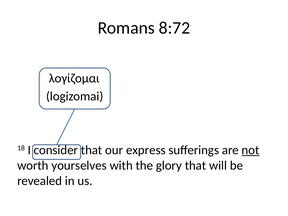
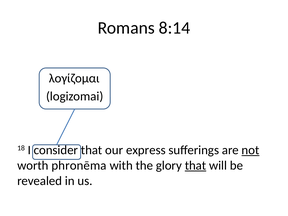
8:72: 8:72 -> 8:14 (174, 28)
yourselves: yourselves -> phronēma (79, 165)
that underline: none -> present (195, 165)
